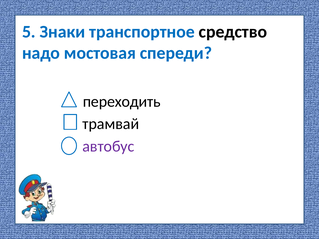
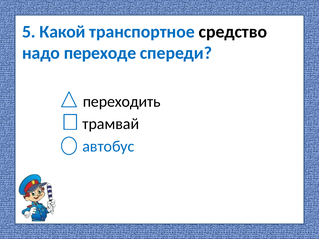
Знаки: Знаки -> Какой (63, 32)
мостовая: мостовая -> переходе (100, 53)
автобус colour: purple -> blue (108, 146)
